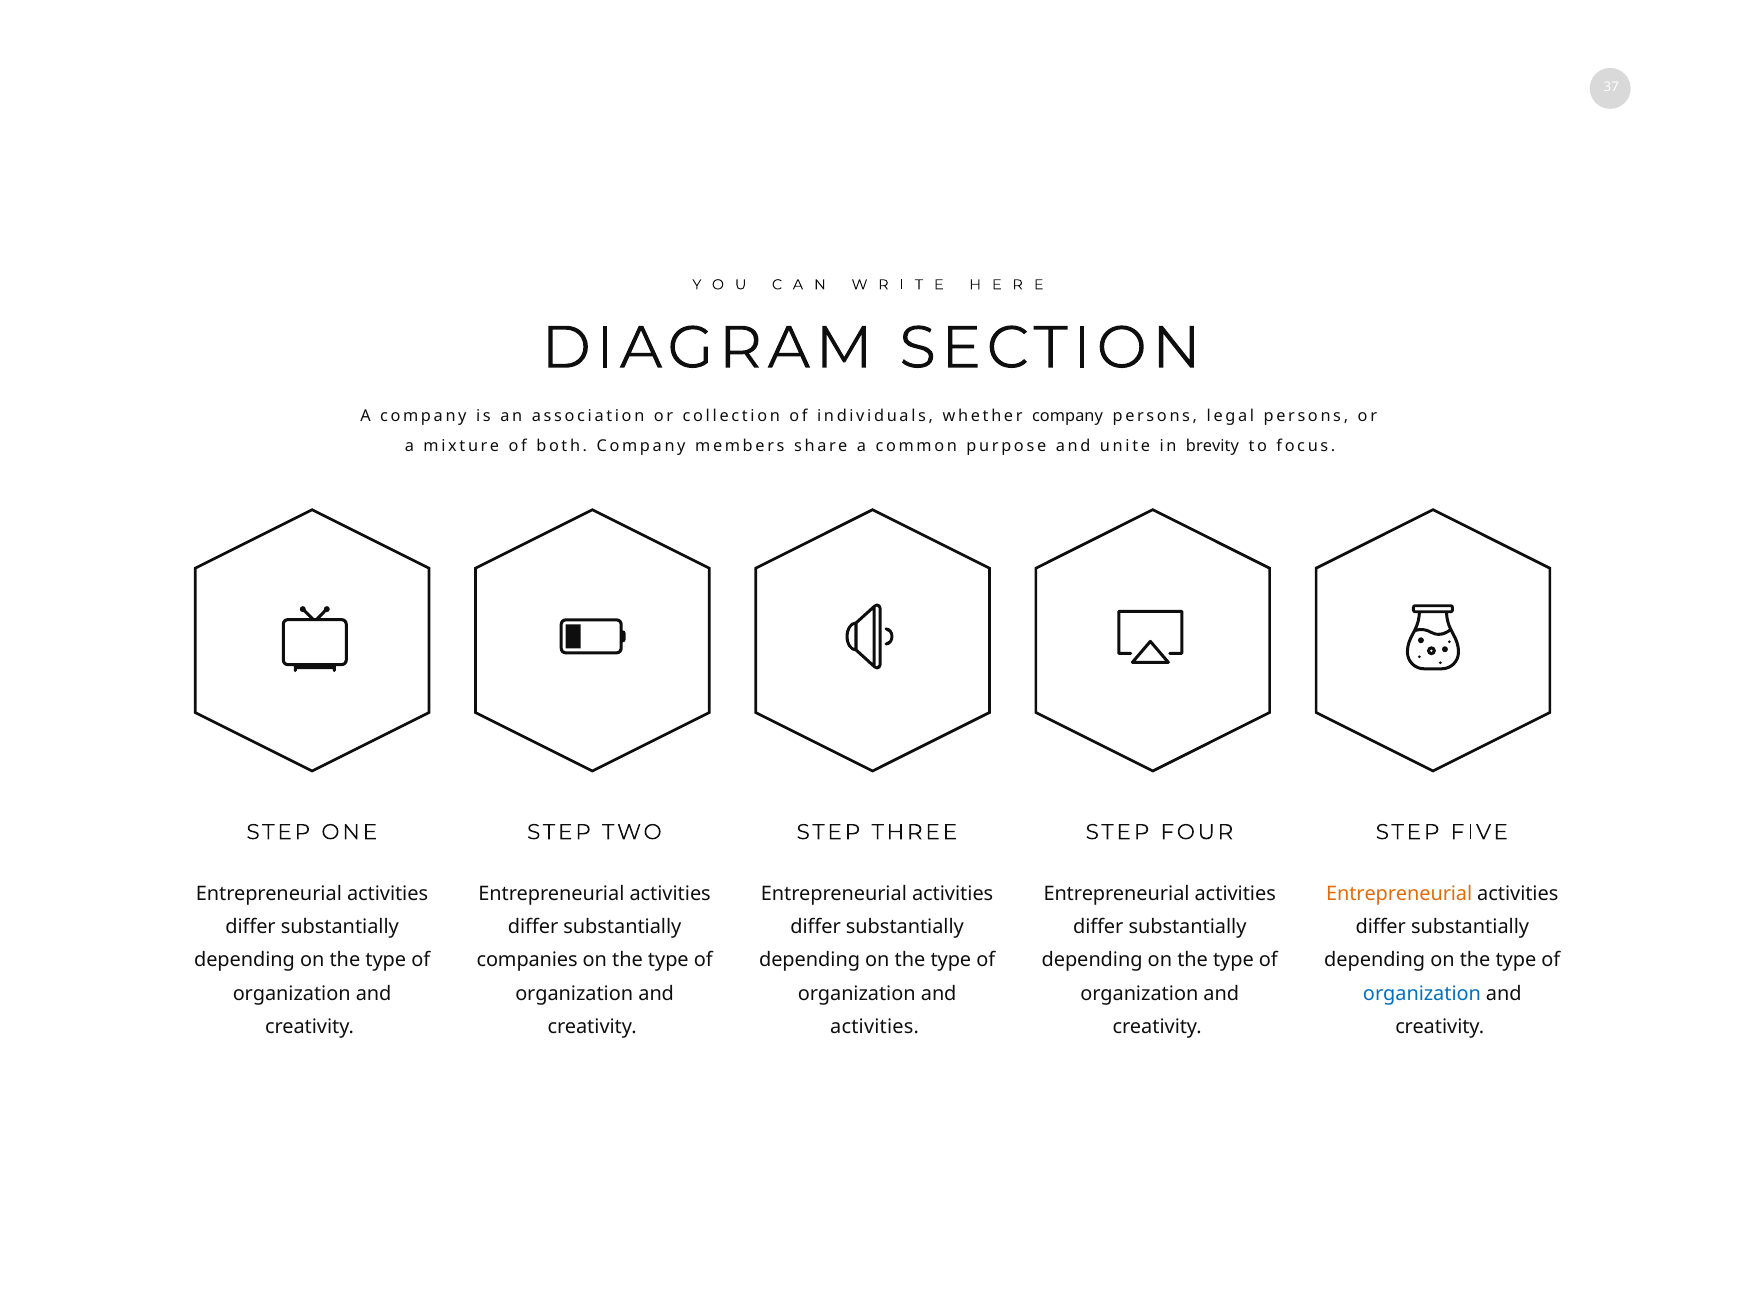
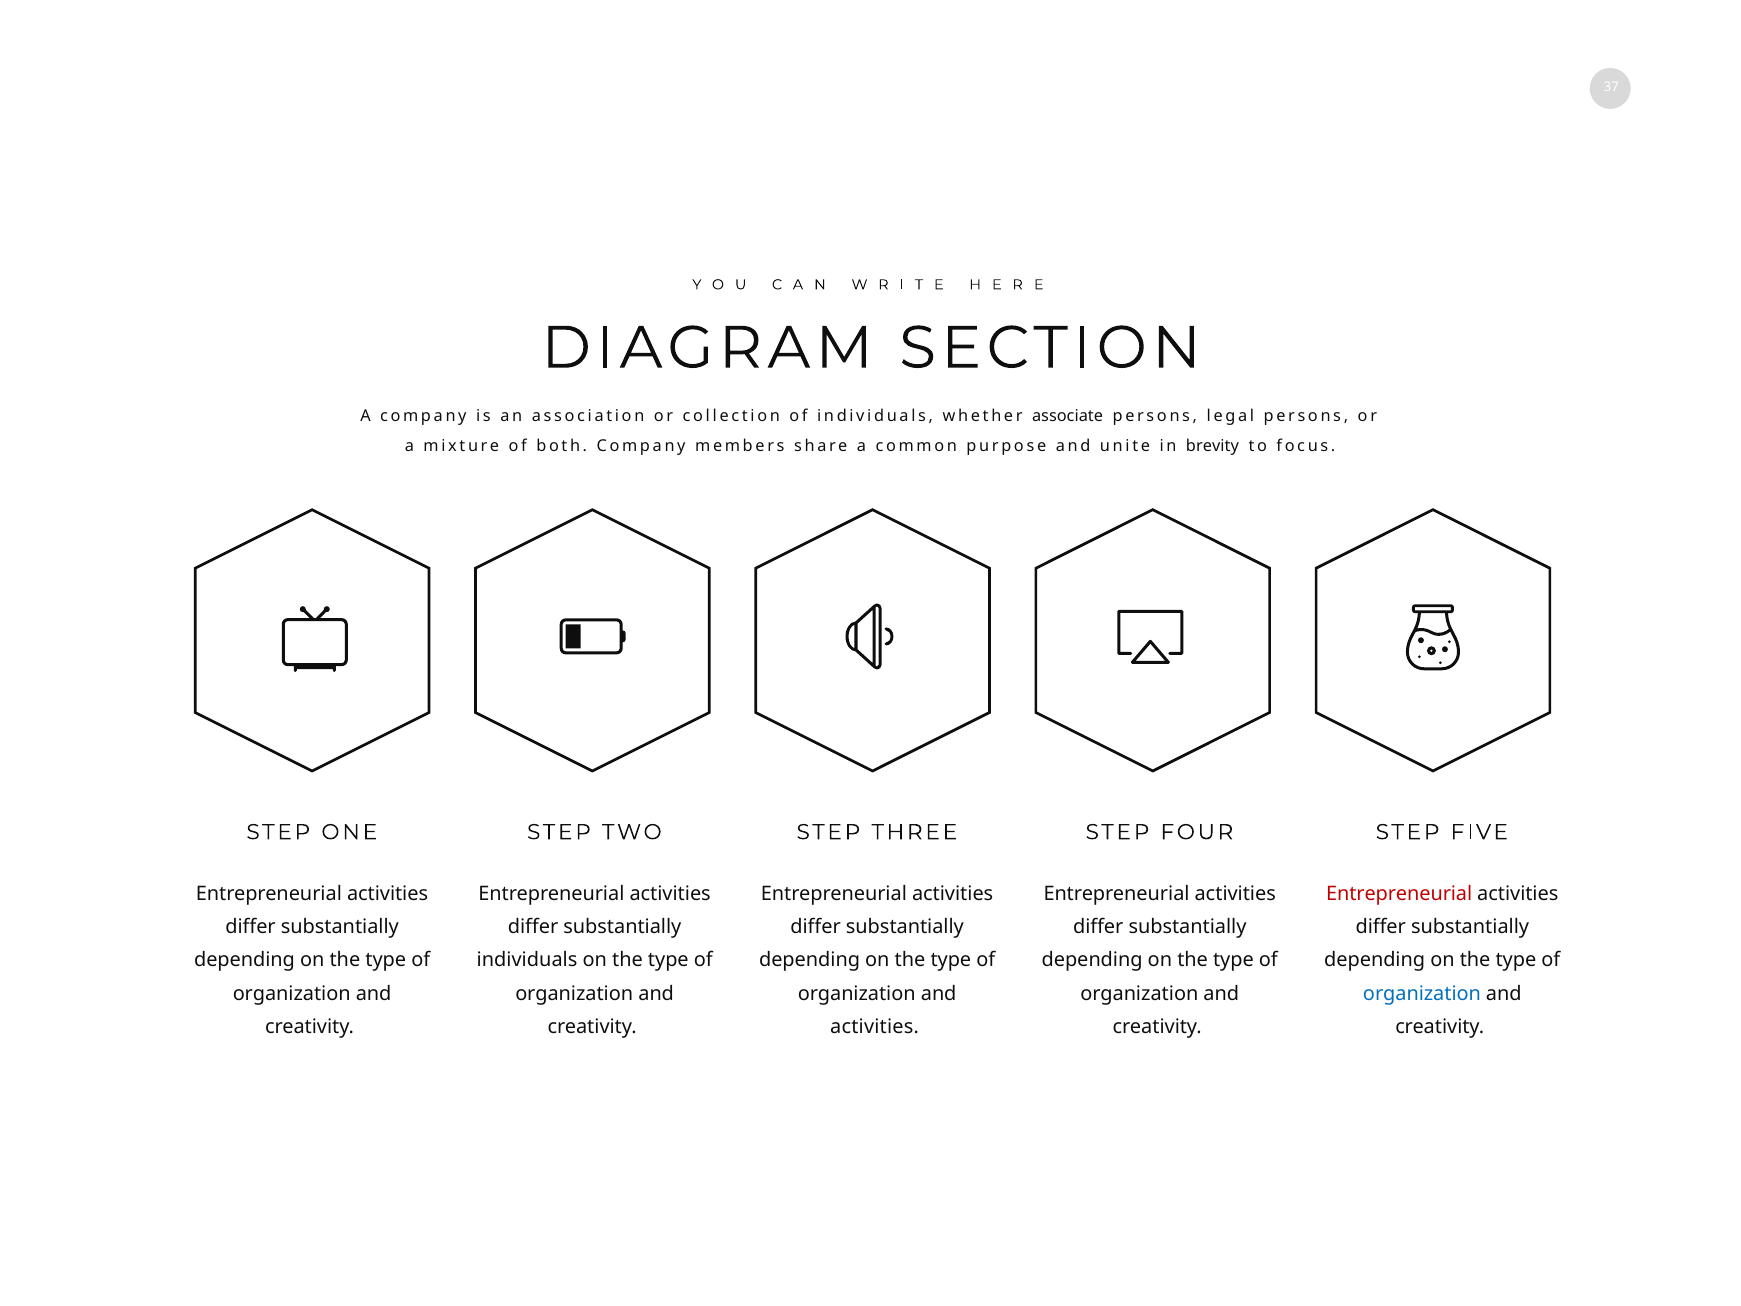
whether company: company -> associate (1068, 416)
Entrepreneurial colour: orange -> red (1399, 893)
companies: companies -> individuals (527, 960)
